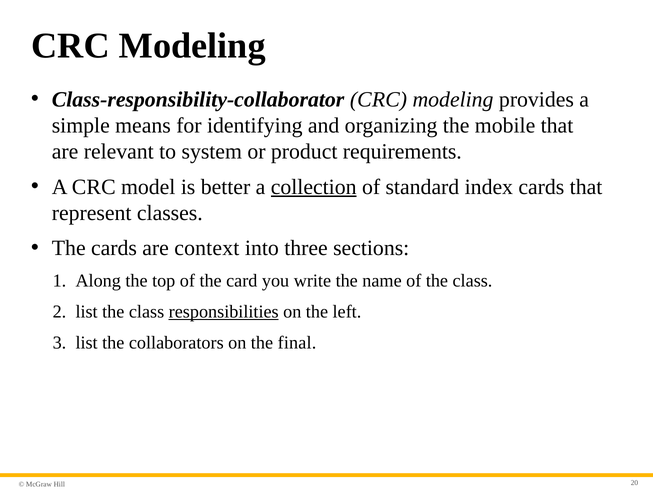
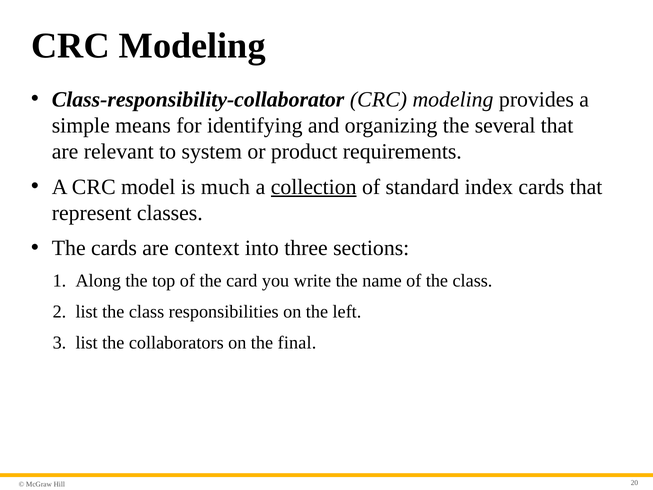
mobile: mobile -> several (505, 125)
better: better -> much (225, 187)
responsibilities underline: present -> none (224, 312)
